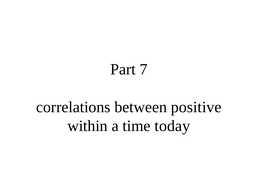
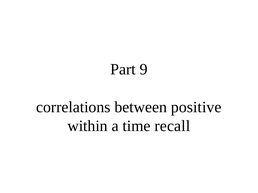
7: 7 -> 9 (144, 69)
today: today -> recall (172, 126)
